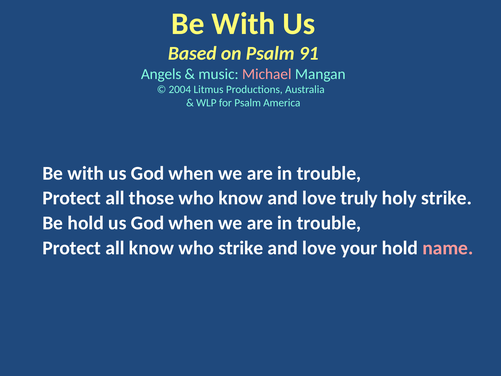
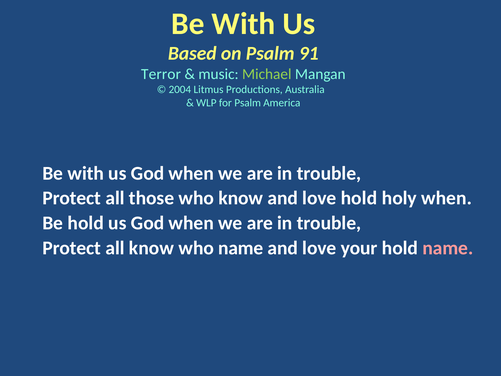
Angels: Angels -> Terror (161, 74)
Michael colour: pink -> light green (267, 74)
love truly: truly -> hold (359, 198)
holy strike: strike -> when (447, 198)
who strike: strike -> name (241, 248)
